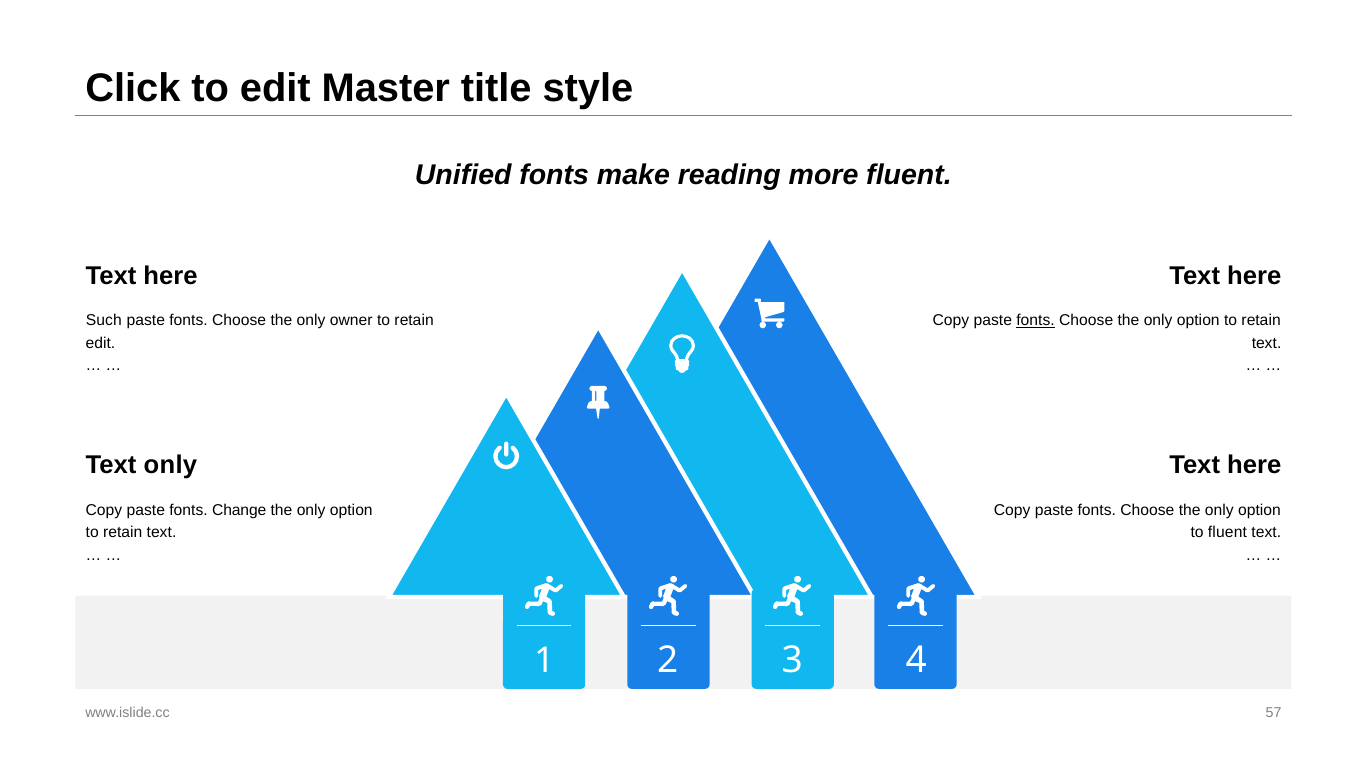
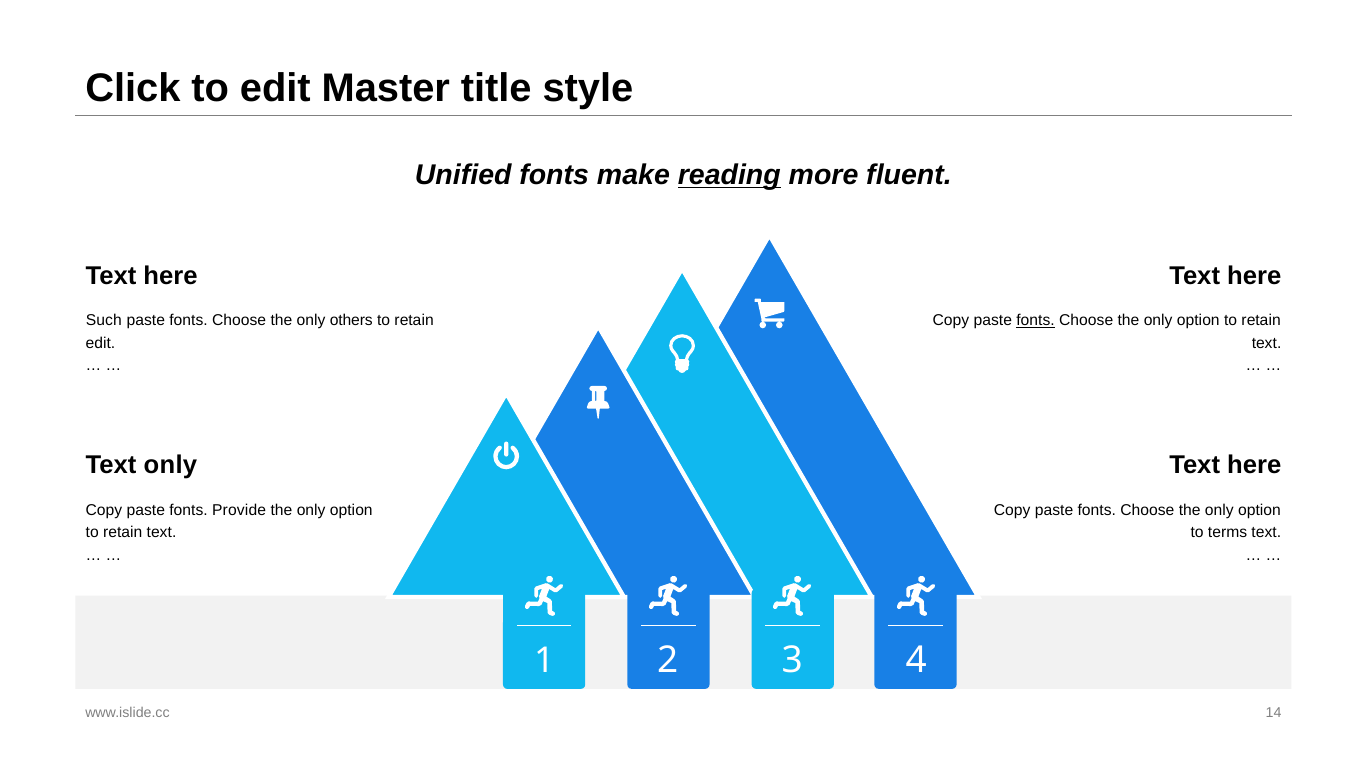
reading underline: none -> present (729, 175)
owner: owner -> others (351, 320)
Change: Change -> Provide (239, 510)
to fluent: fluent -> terms (1228, 533)
57: 57 -> 14 (1274, 712)
